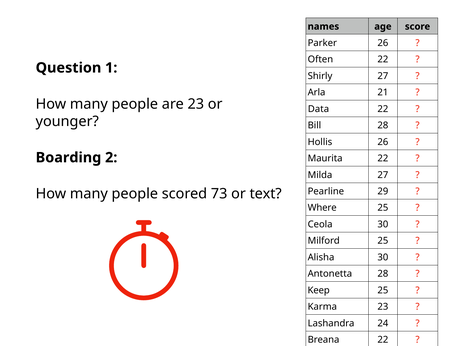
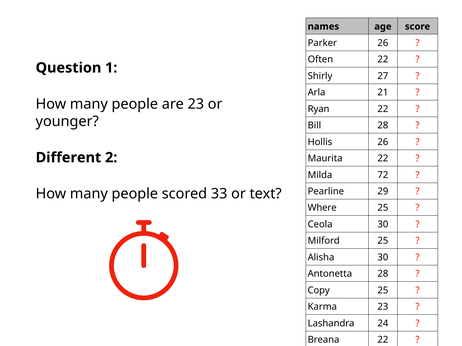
Data: Data -> Ryan (319, 109)
Boarding: Boarding -> Different (68, 158)
Milda 27: 27 -> 72 (383, 175)
73: 73 -> 33 (219, 194)
Keep: Keep -> Copy (319, 291)
